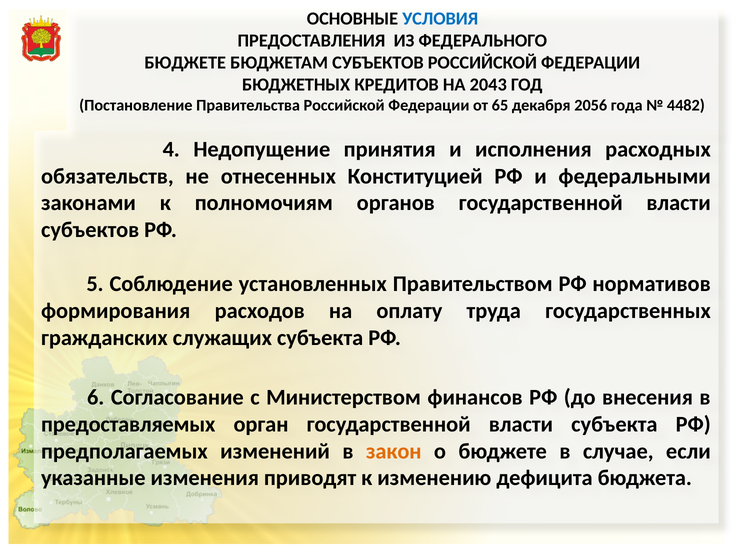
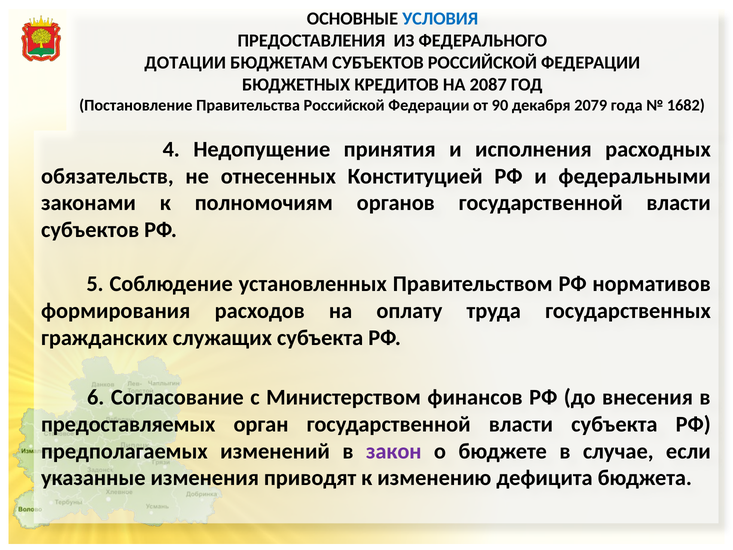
БЮДЖЕТЕ: БЮДЖЕТЕ -> ДОТАЦИИ (185, 63)
2043: 2043 -> 2087 (488, 85)
65: 65 -> 90 (500, 105)
2056: 2056 -> 2079 (591, 105)
4482: 4482 -> 1682 (686, 105)
закон colour: orange -> purple (394, 451)
